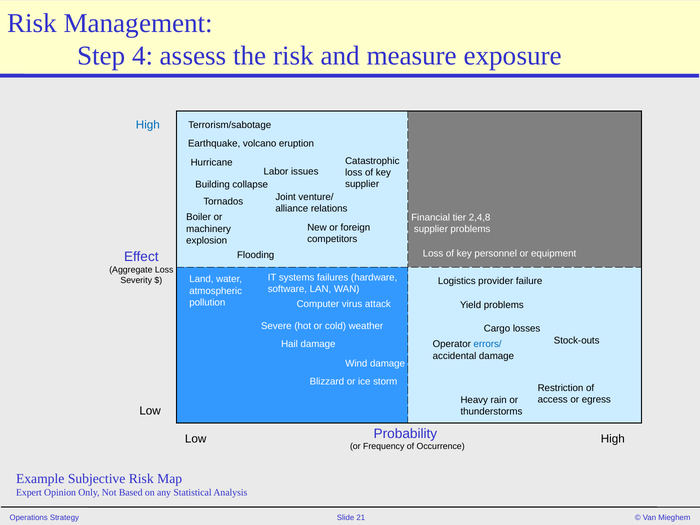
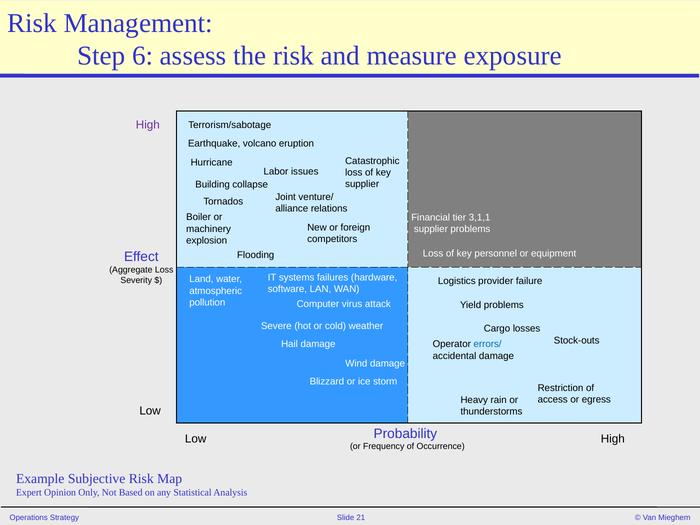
4: 4 -> 6 (143, 56)
High colour: blue -> purple (148, 125)
2,4,8: 2,4,8 -> 3,1,1 (480, 218)
